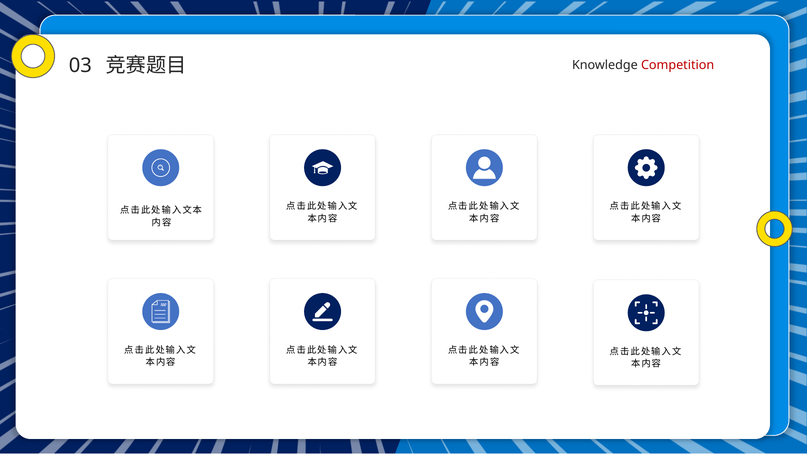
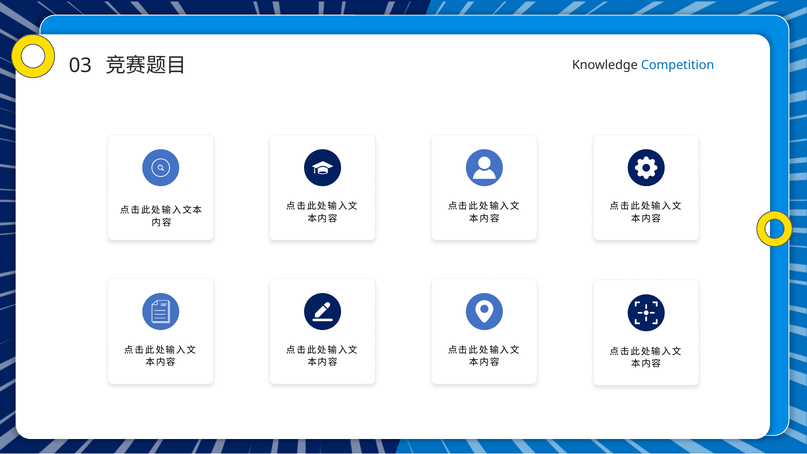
Competition colour: red -> blue (678, 65)
